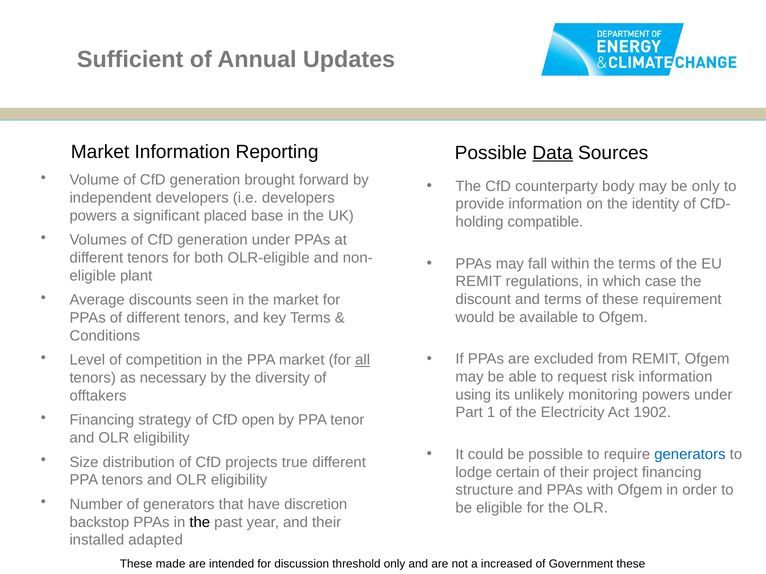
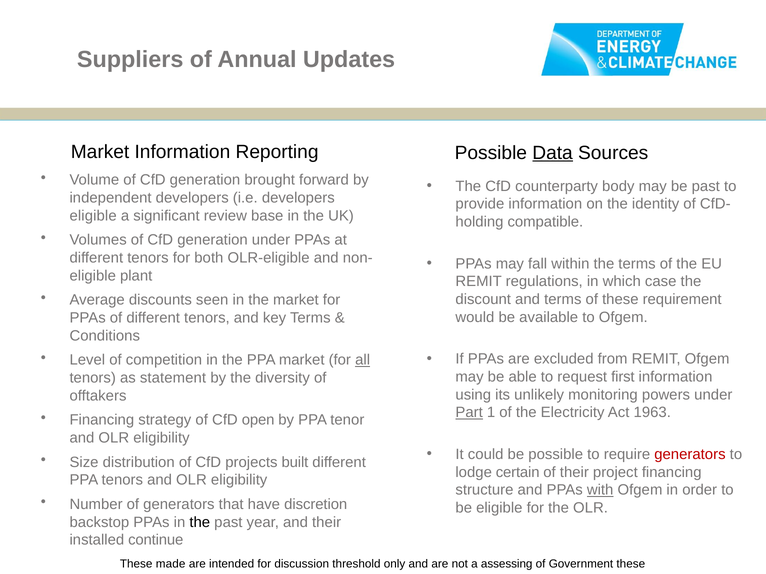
Sufficient: Sufficient -> Suppliers (130, 59)
be only: only -> past (706, 186)
powers: powers -> eligible (93, 216)
placed: placed -> review (225, 216)
risk: risk -> first (623, 377)
necessary: necessary -> statement (173, 378)
Part underline: none -> present (469, 413)
1902: 1902 -> 1963 (652, 413)
generators colour: blue -> red (690, 455)
true: true -> built (295, 463)
with underline: none -> present (600, 490)
adapted: adapted -> continue (156, 540)
increased: increased -> assessing (507, 564)
